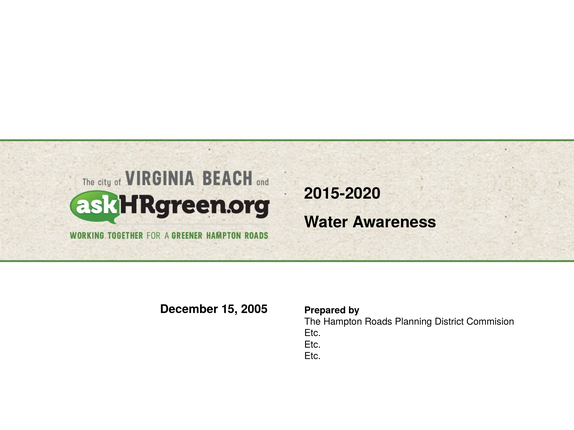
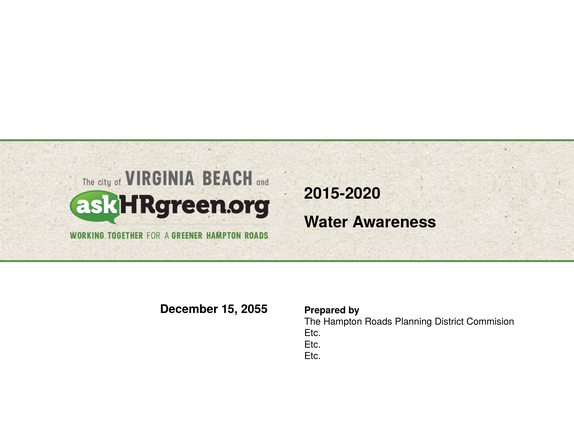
2005: 2005 -> 2055 (255, 310)
